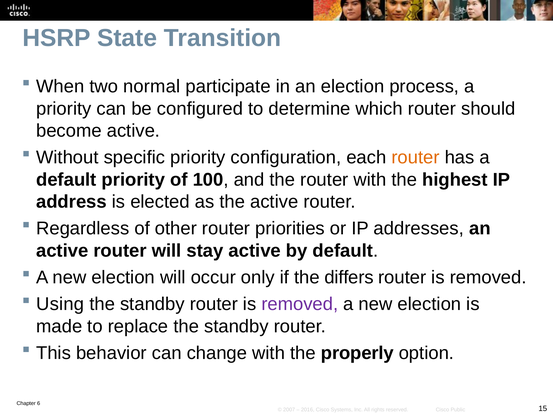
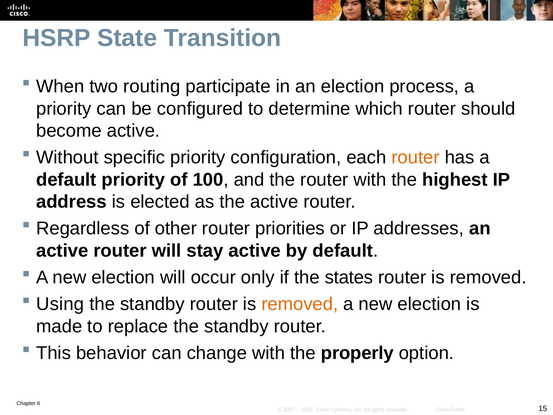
normal: normal -> routing (152, 86)
differs: differs -> states (349, 277)
removed colour: purple -> orange (300, 304)
